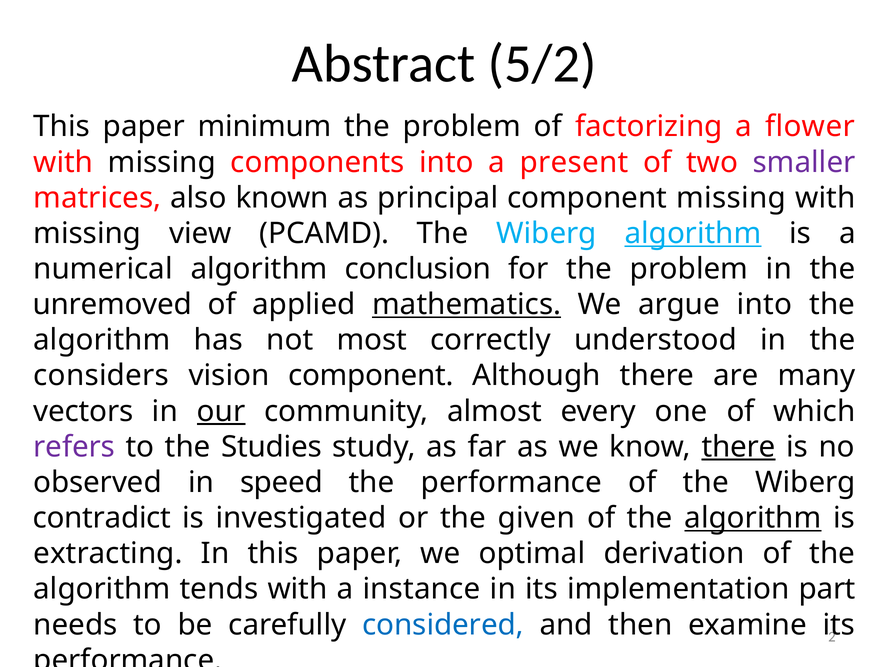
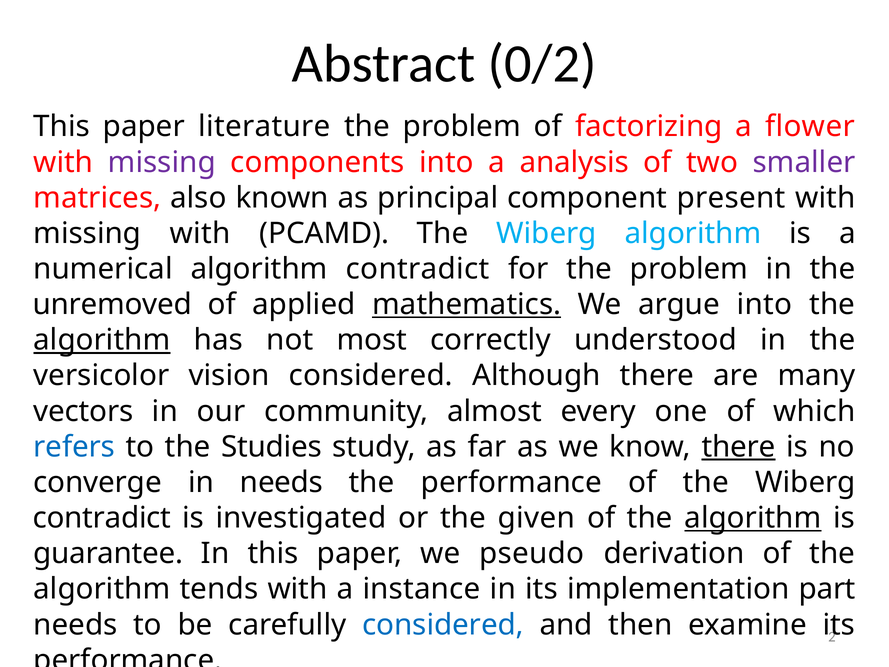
5/2: 5/2 -> 0/2 (542, 64)
minimum: minimum -> literature (264, 127)
missing colour: black -> purple (162, 162)
present: present -> analysis (574, 162)
component missing: missing -> present (731, 198)
missing view: view -> with (200, 233)
algorithm underline: present -> none (693, 233)
algorithm conclusion: conclusion -> contradict (418, 269)
algorithm underline: none -> present (102, 340)
considers: considers -> versicolor (101, 376)
vision component: component -> considered (371, 376)
our underline: present -> none (221, 411)
refers colour: purple -> blue (74, 447)
observed: observed -> converge (98, 482)
in speed: speed -> needs (281, 482)
extracting: extracting -> guarantee (108, 553)
optimal: optimal -> pseudo (532, 553)
